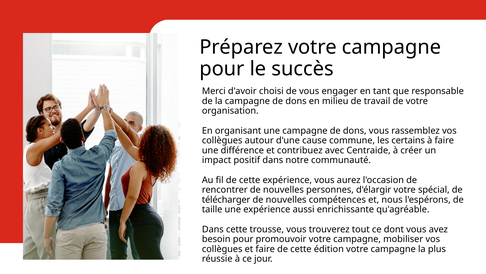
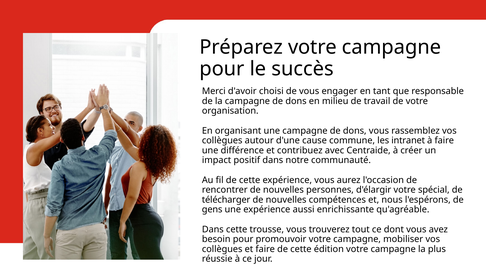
certains: certains -> intranet (408, 140)
taille: taille -> gens (212, 209)
